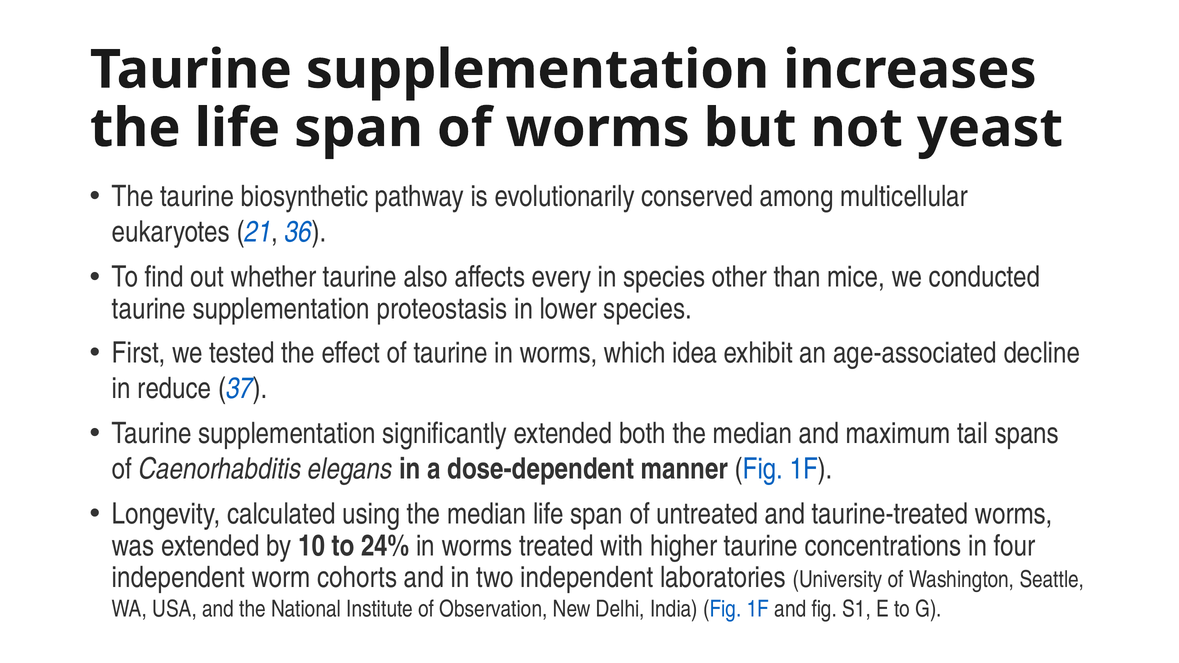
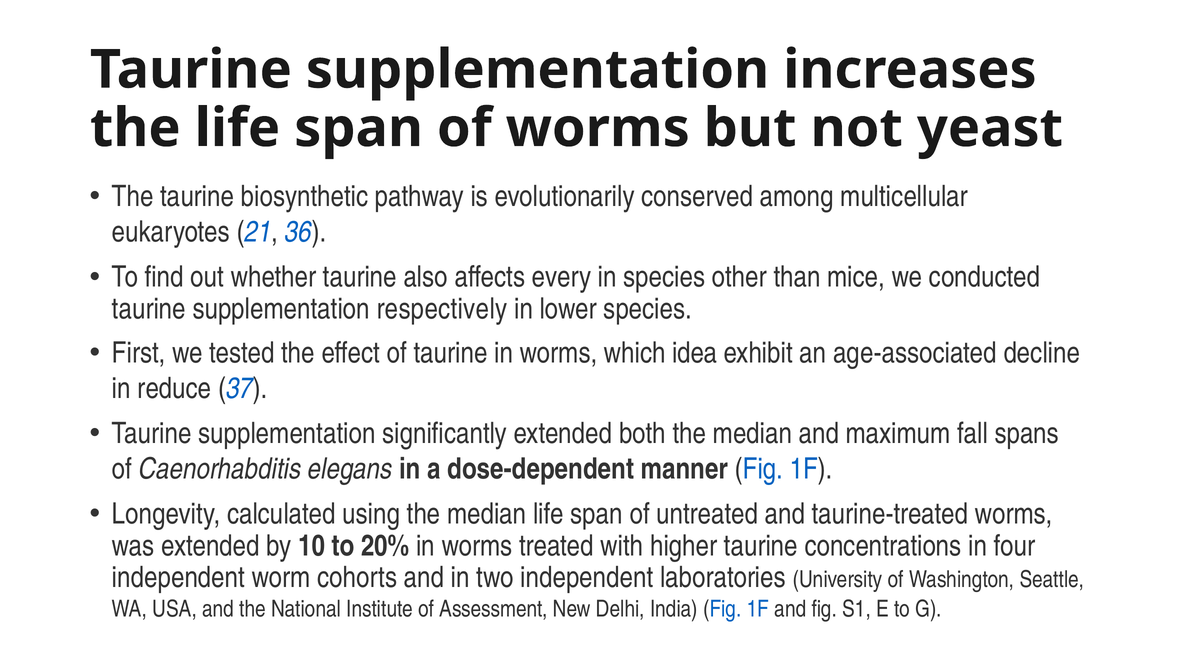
proteostasis: proteostasis -> respectively (442, 309)
tail: tail -> fall (973, 434)
24%: 24% -> 20% (385, 546)
Observation: Observation -> Assessment (493, 609)
